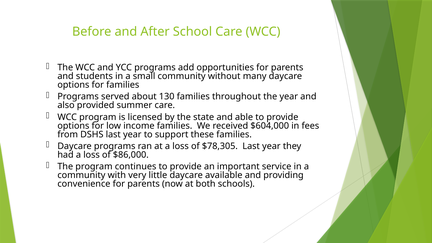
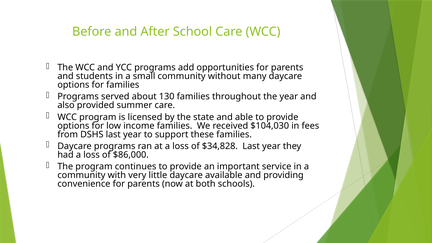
$604,000: $604,000 -> $104,030 (270, 126)
$78,305: $78,305 -> $34,828 (220, 146)
